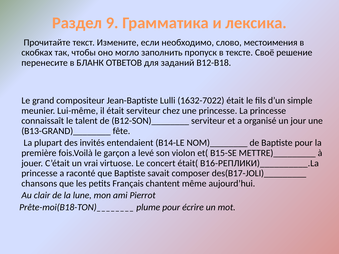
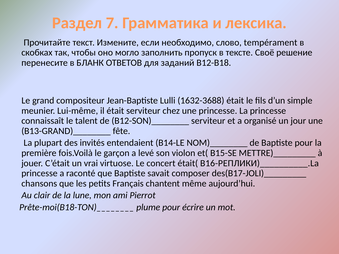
9: 9 -> 7 (112, 23)
местоимения: местоимения -> tempérament (271, 42)
1632-7022: 1632-7022 -> 1632-3688 (201, 101)
